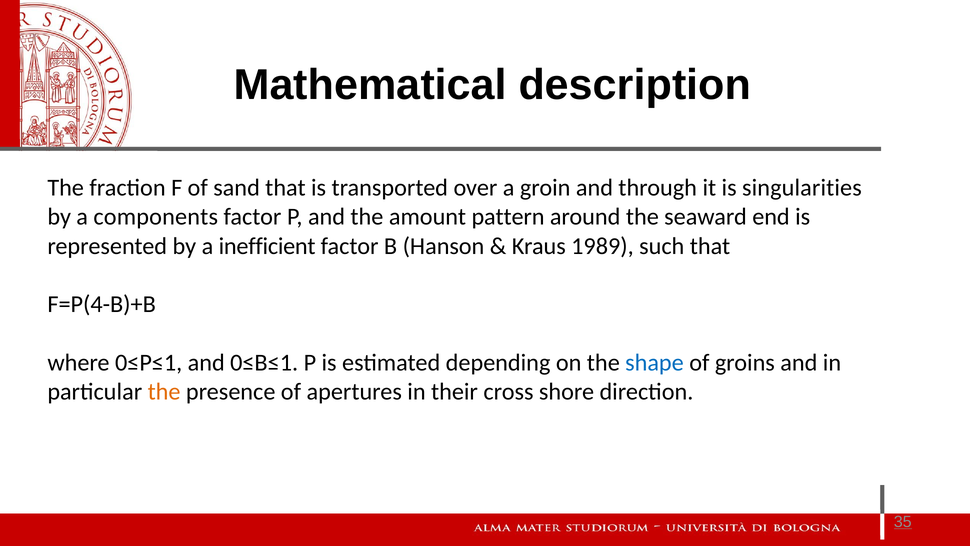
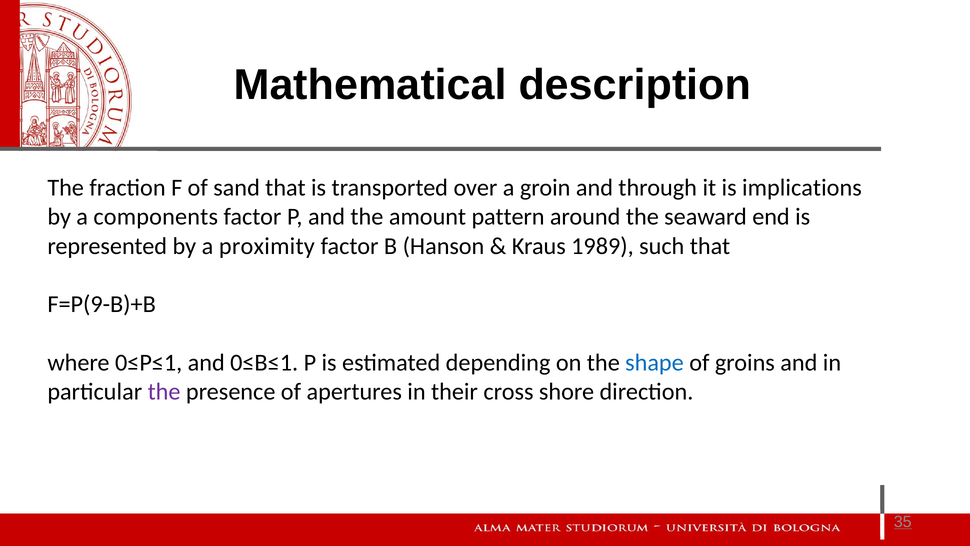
singularities: singularities -> implications (802, 188)
inefficient: inefficient -> proximity (267, 246)
F=P(4-B)+B: F=P(4-B)+B -> F=P(9-B)+B (102, 304)
the colour: orange -> purple (164, 391)
